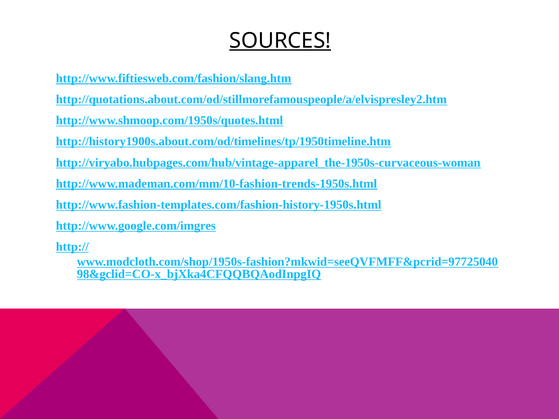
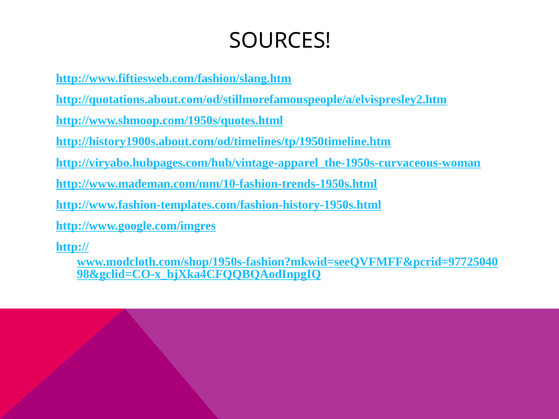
SOURCES underline: present -> none (280, 41)
